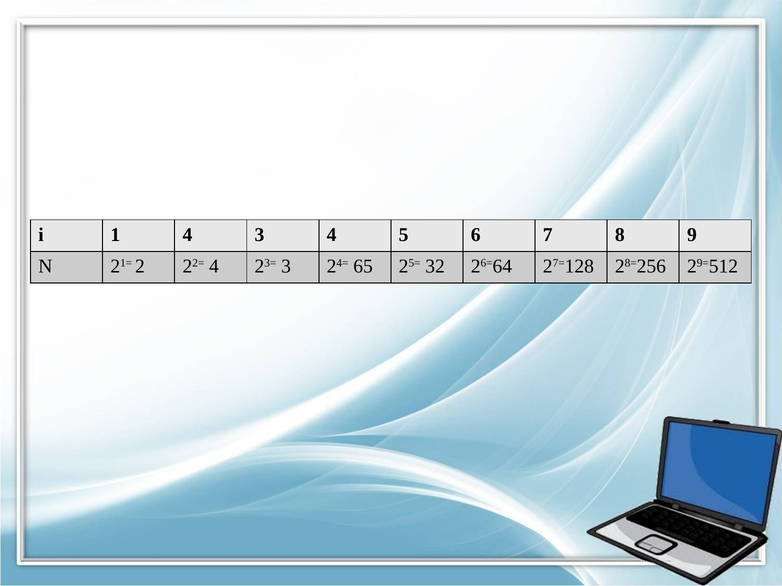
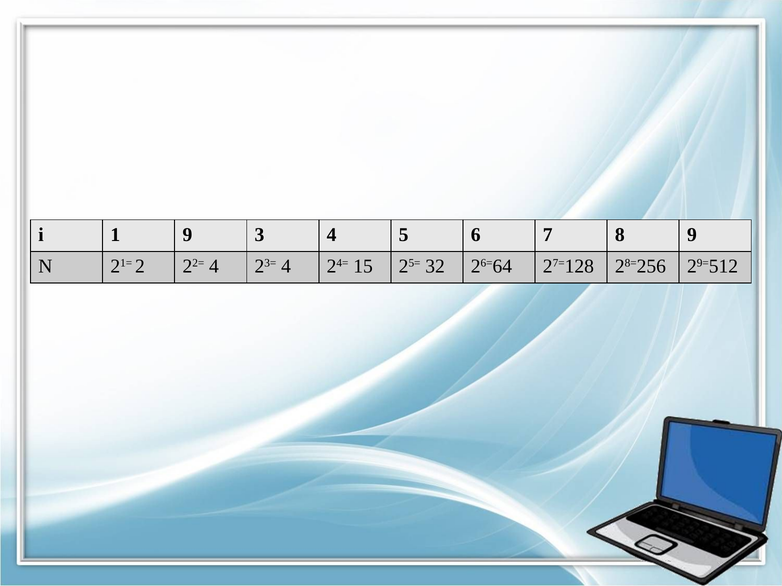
1 4: 4 -> 9 (187, 235)
23= 3: 3 -> 4 (286, 267)
65: 65 -> 15 (363, 267)
